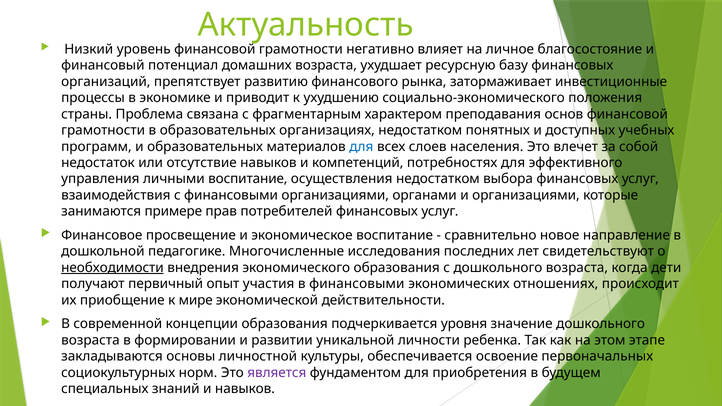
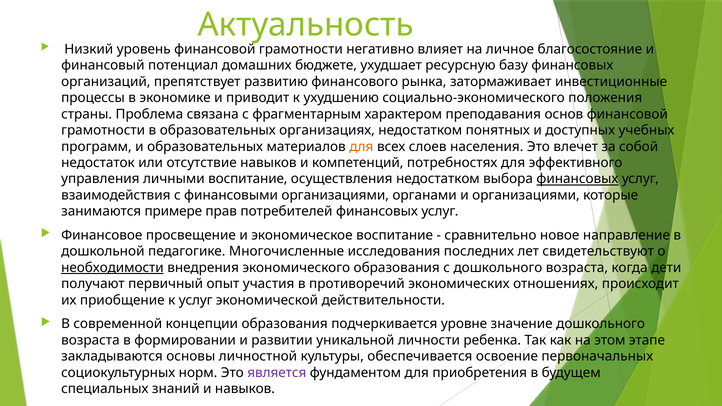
домашних возраста: возраста -> бюджете (326, 65)
для colour: blue -> orange (361, 147)
финансовых underline: none -> present (577, 179)
в финансовыми: финансовыми -> противоречий (357, 284)
к мире: мире -> услуг (196, 300)
уровня: уровня -> уровне (464, 324)
